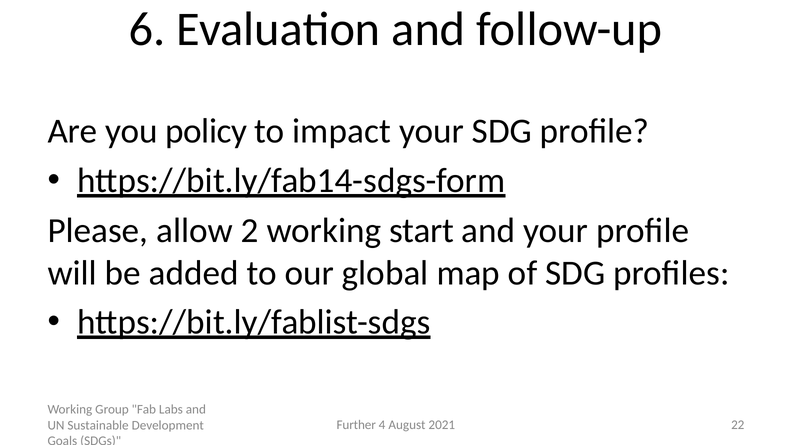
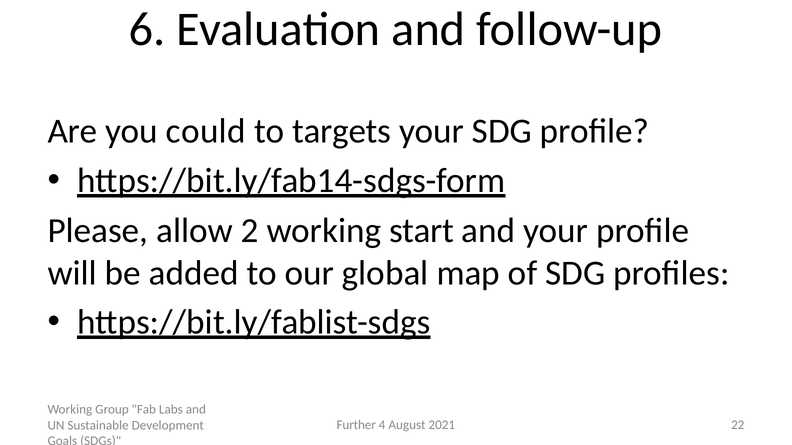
policy: policy -> could (206, 132)
impact: impact -> targets (342, 132)
